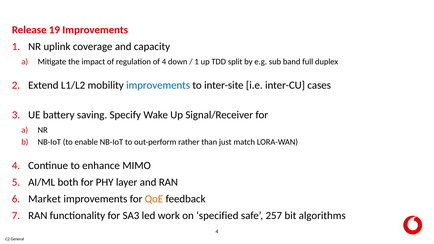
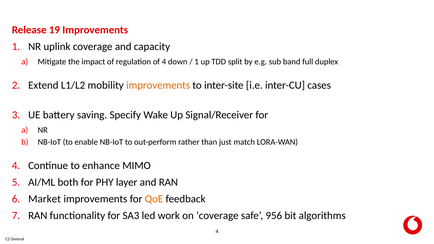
improvements colour: blue -> orange (158, 85)
on specified: specified -> coverage (217, 216)
257: 257 -> 956 (274, 216)
